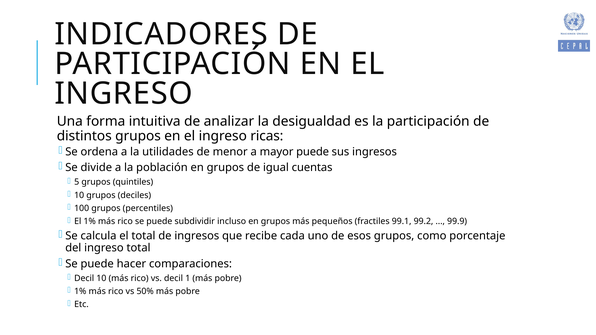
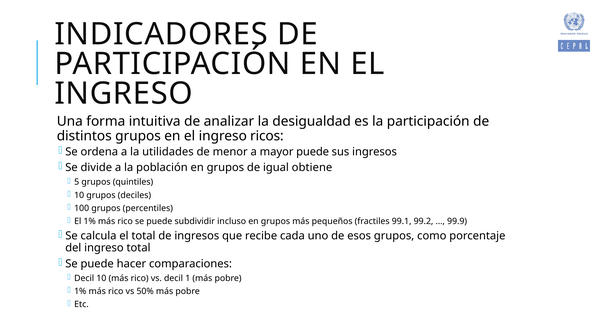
ricas: ricas -> ricos (267, 136)
cuentas: cuentas -> obtiene (312, 168)
